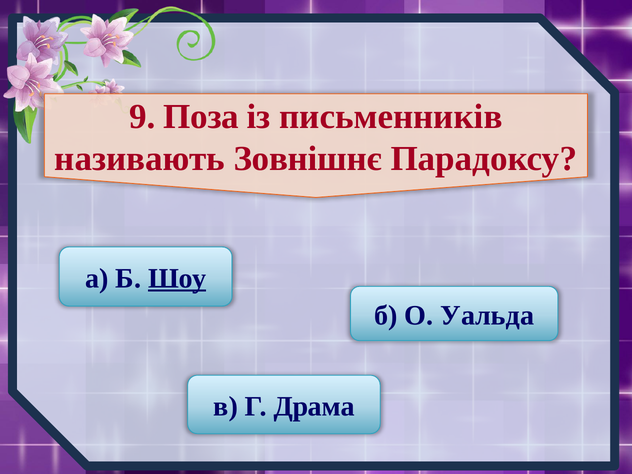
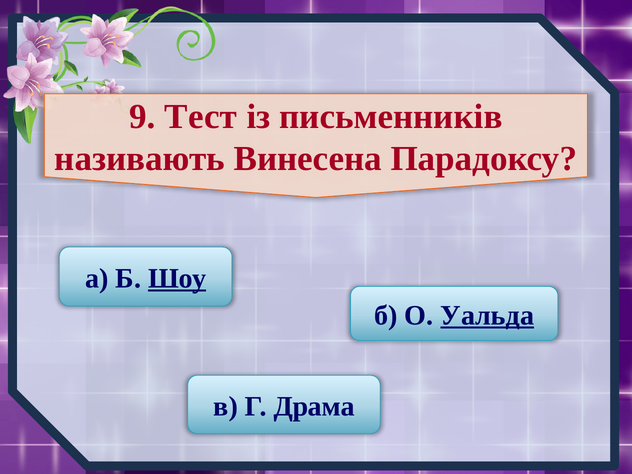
Поза: Поза -> Тест (201, 117)
Зовнішнє: Зовнішнє -> Винесена (308, 159)
Уальда underline: none -> present (487, 315)
